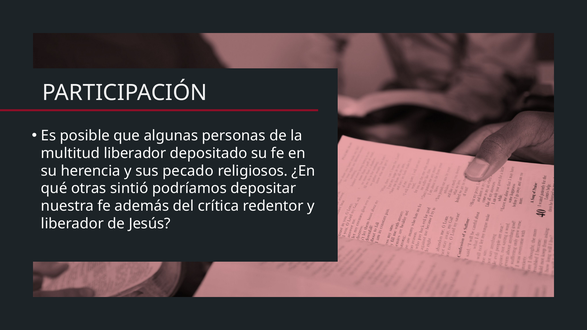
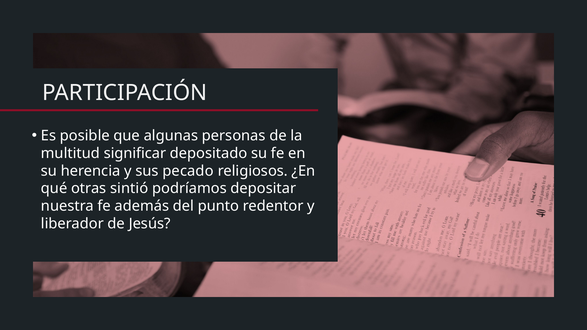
multitud liberador: liberador -> significar (135, 153)
crítica: crítica -> punto (218, 206)
